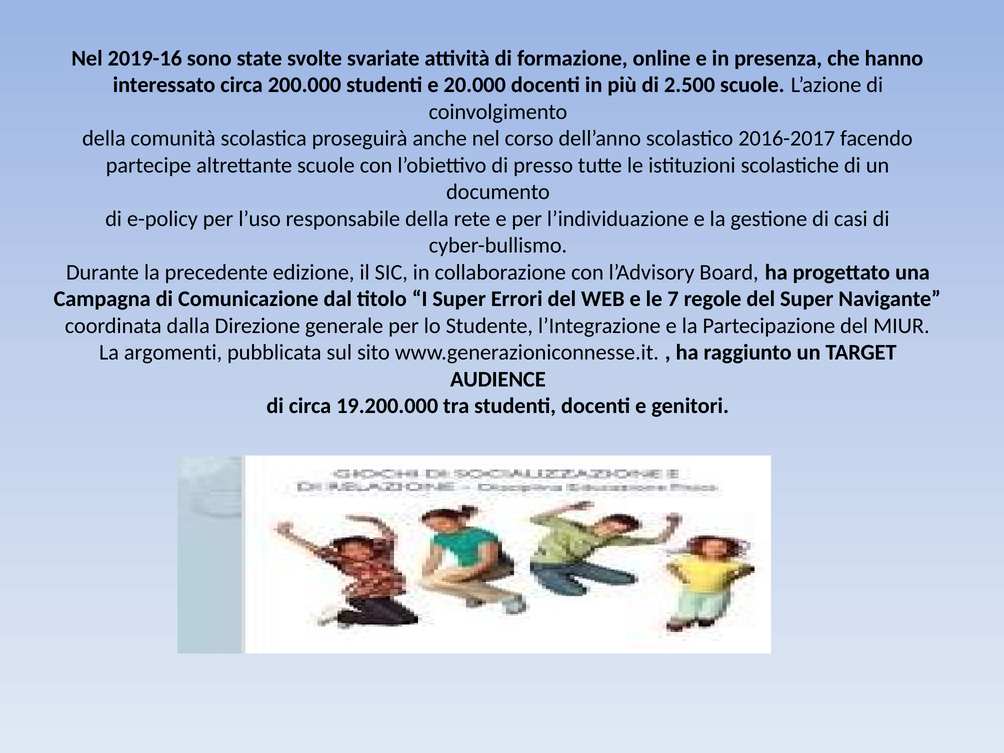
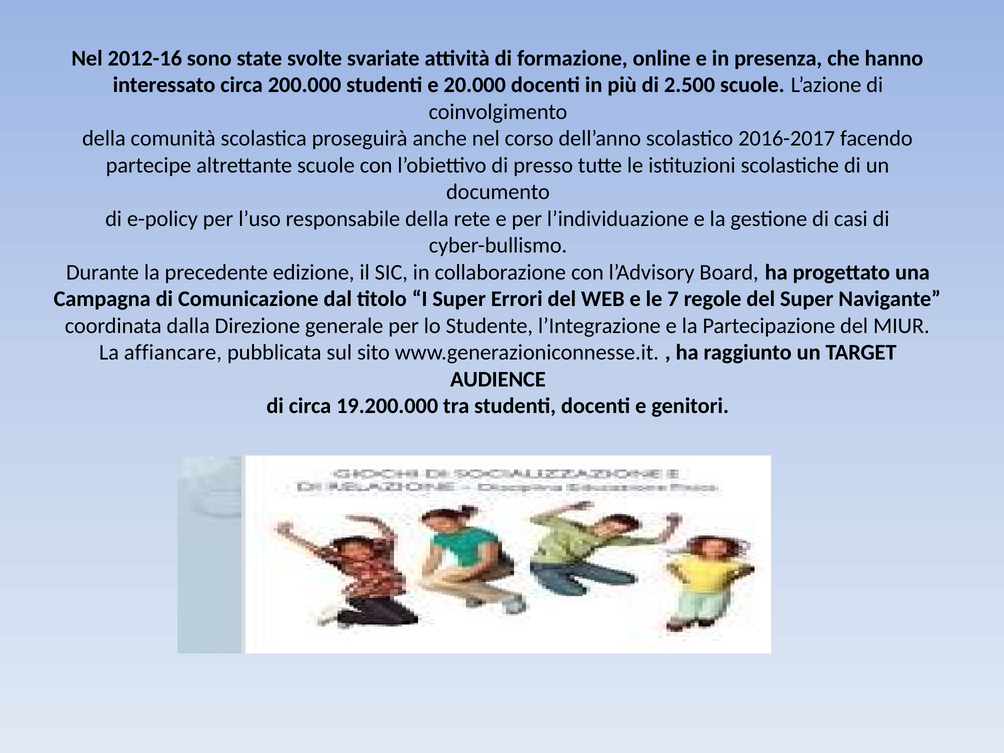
2019-16: 2019-16 -> 2012-16 (145, 58)
argomenti: argomenti -> affiancare (173, 353)
